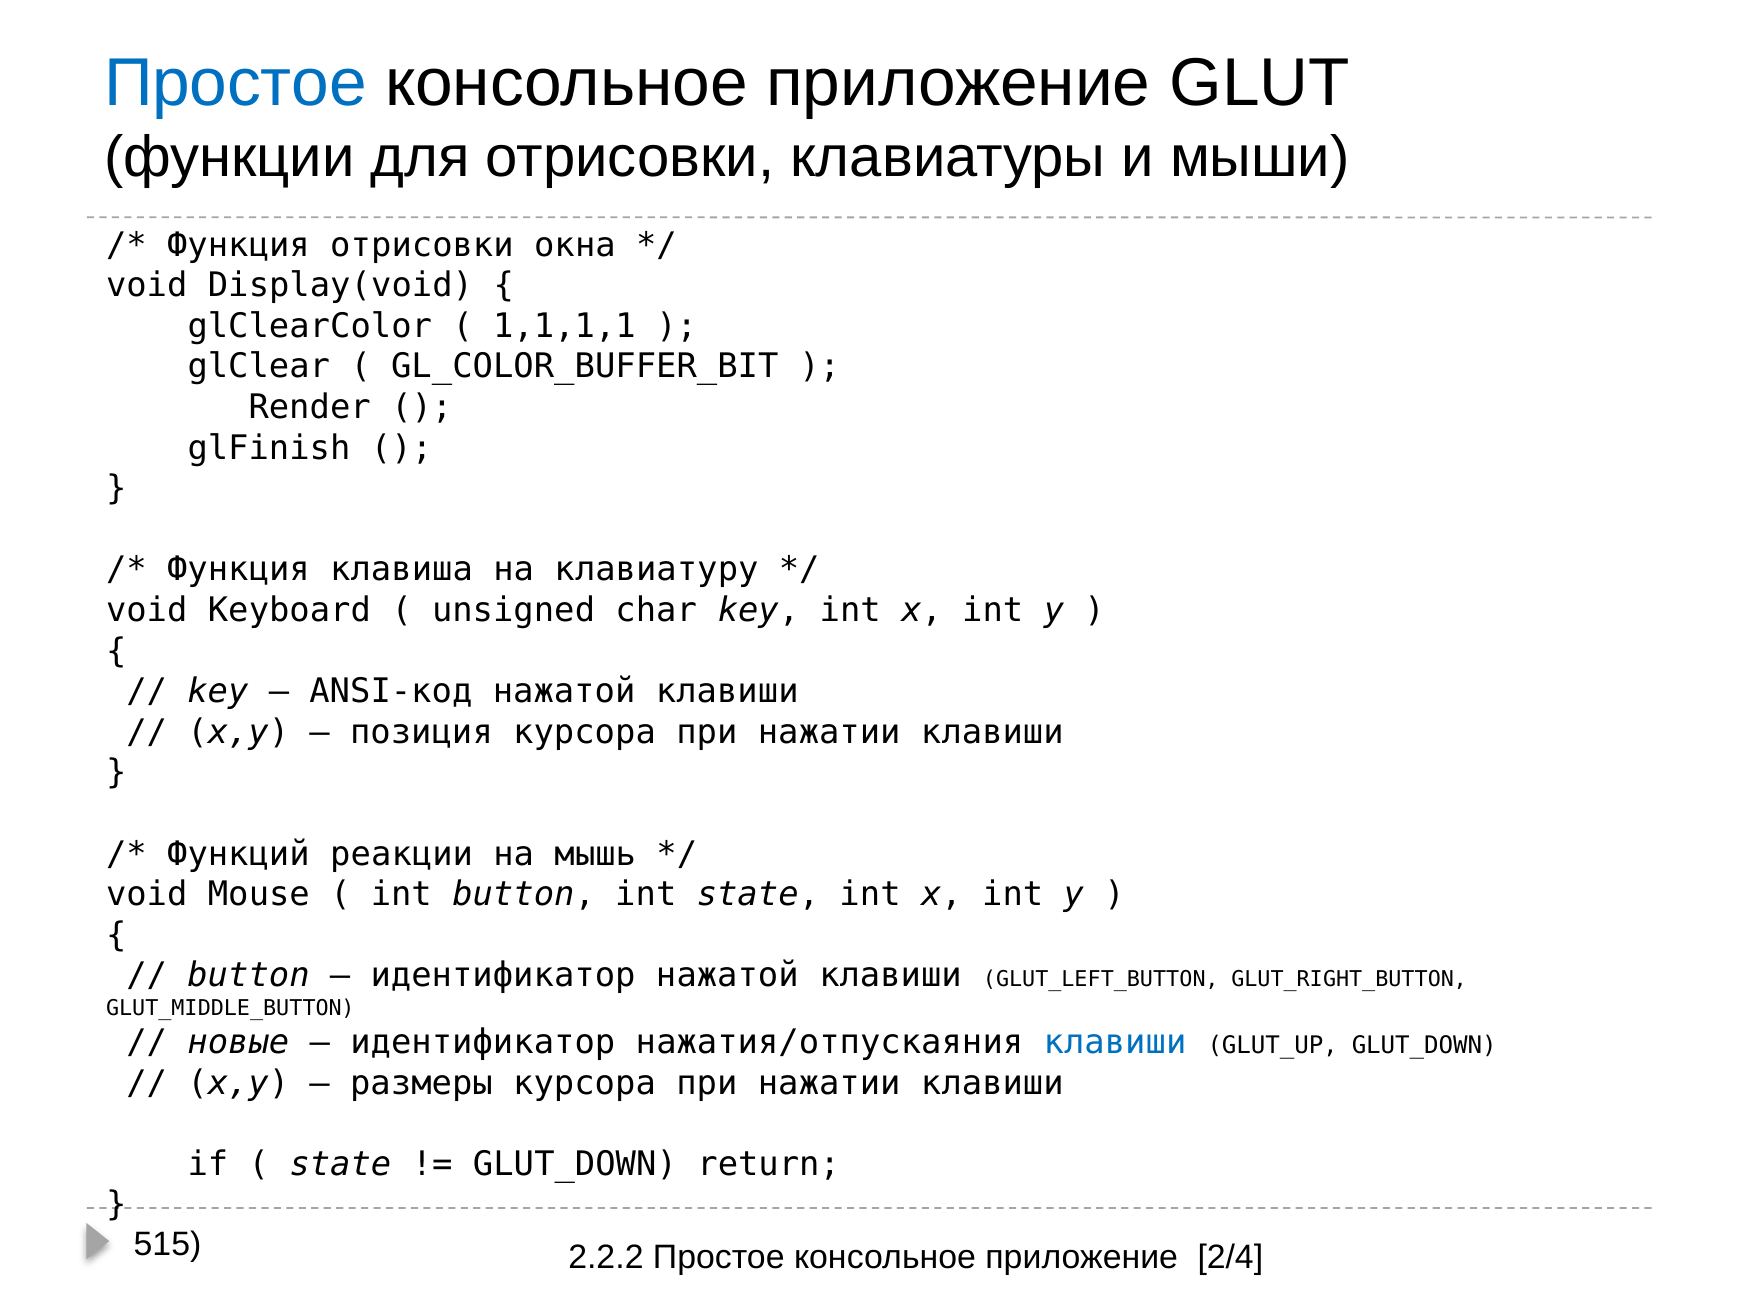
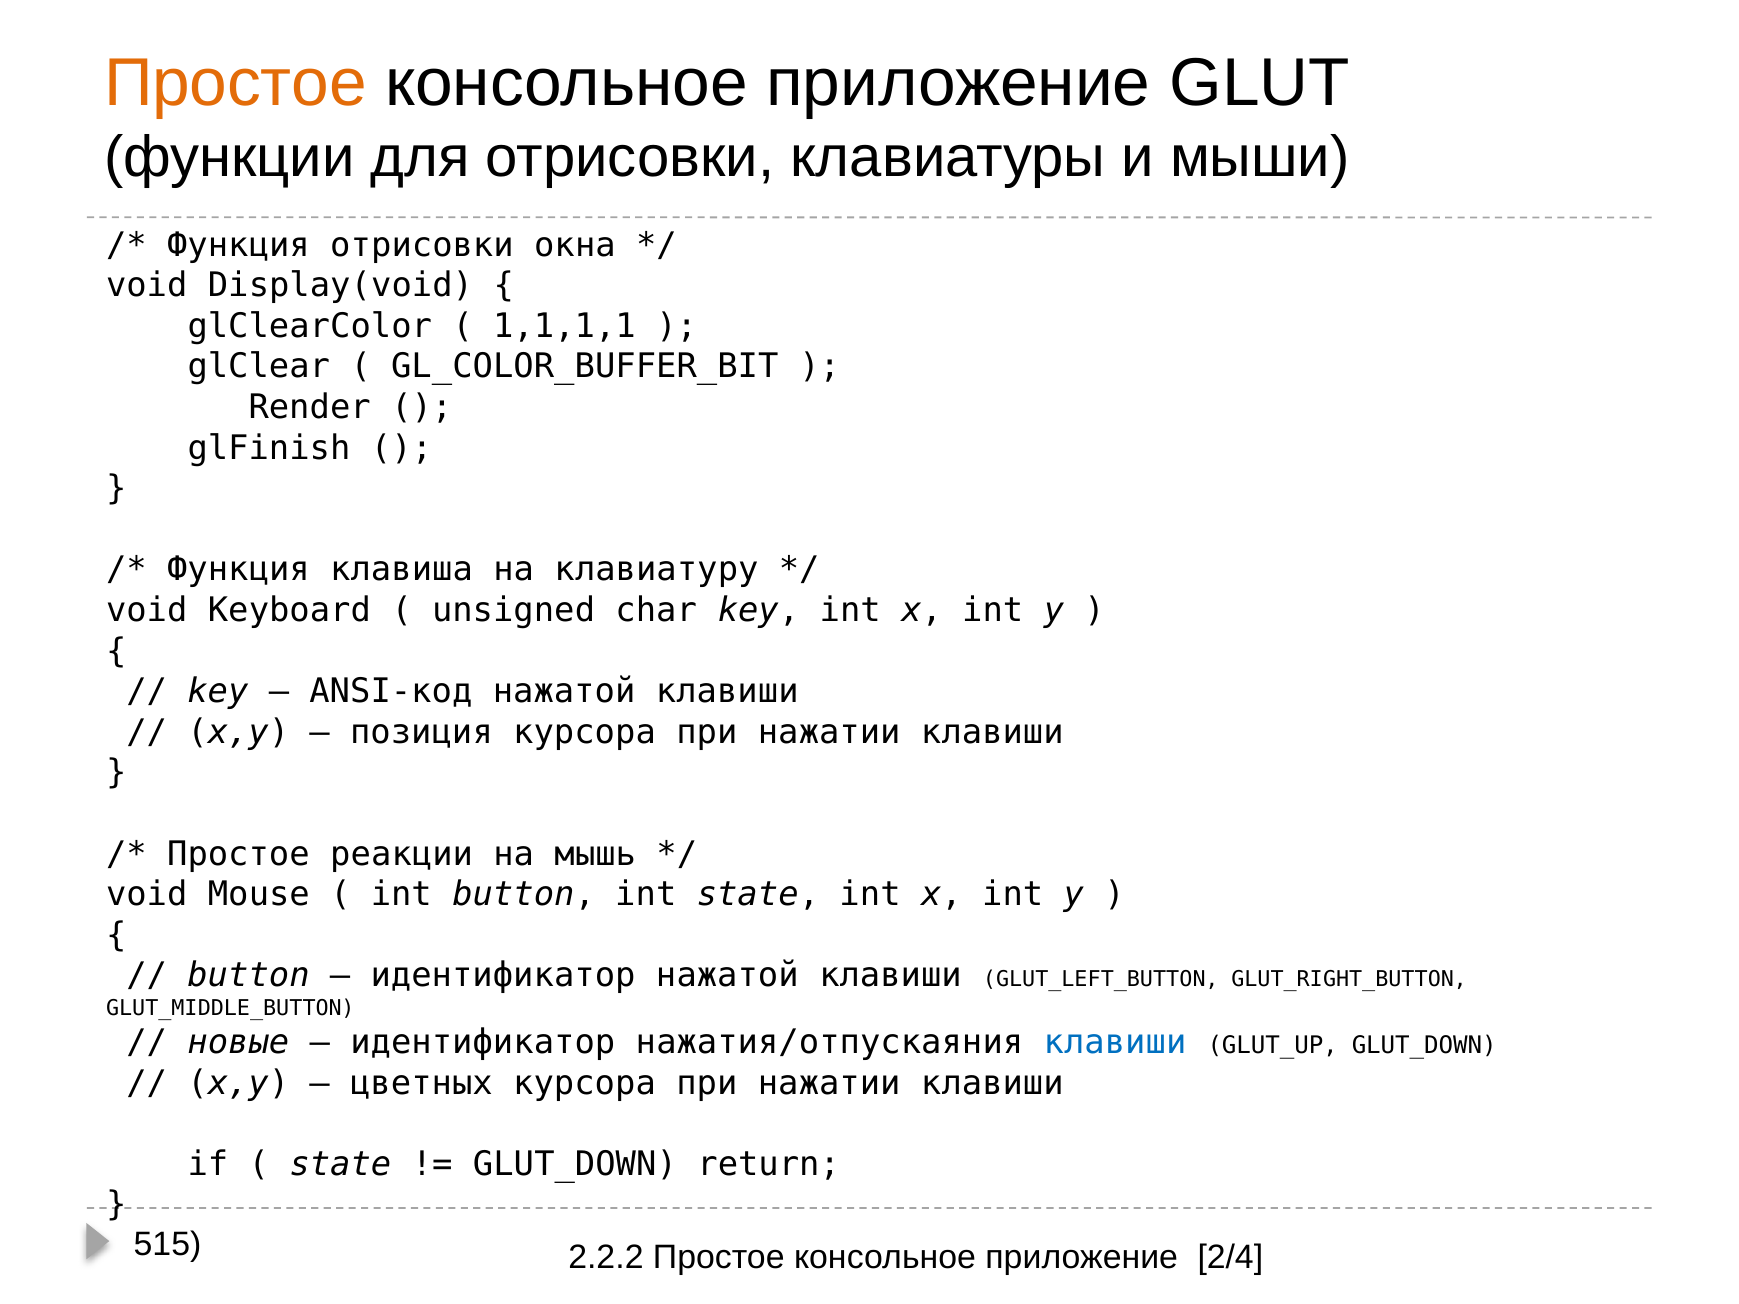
Простое colour: blue -> orange (235, 83)
Функций: Функций -> Простое (238, 854)
размеры: размеры -> цветных (421, 1083)
